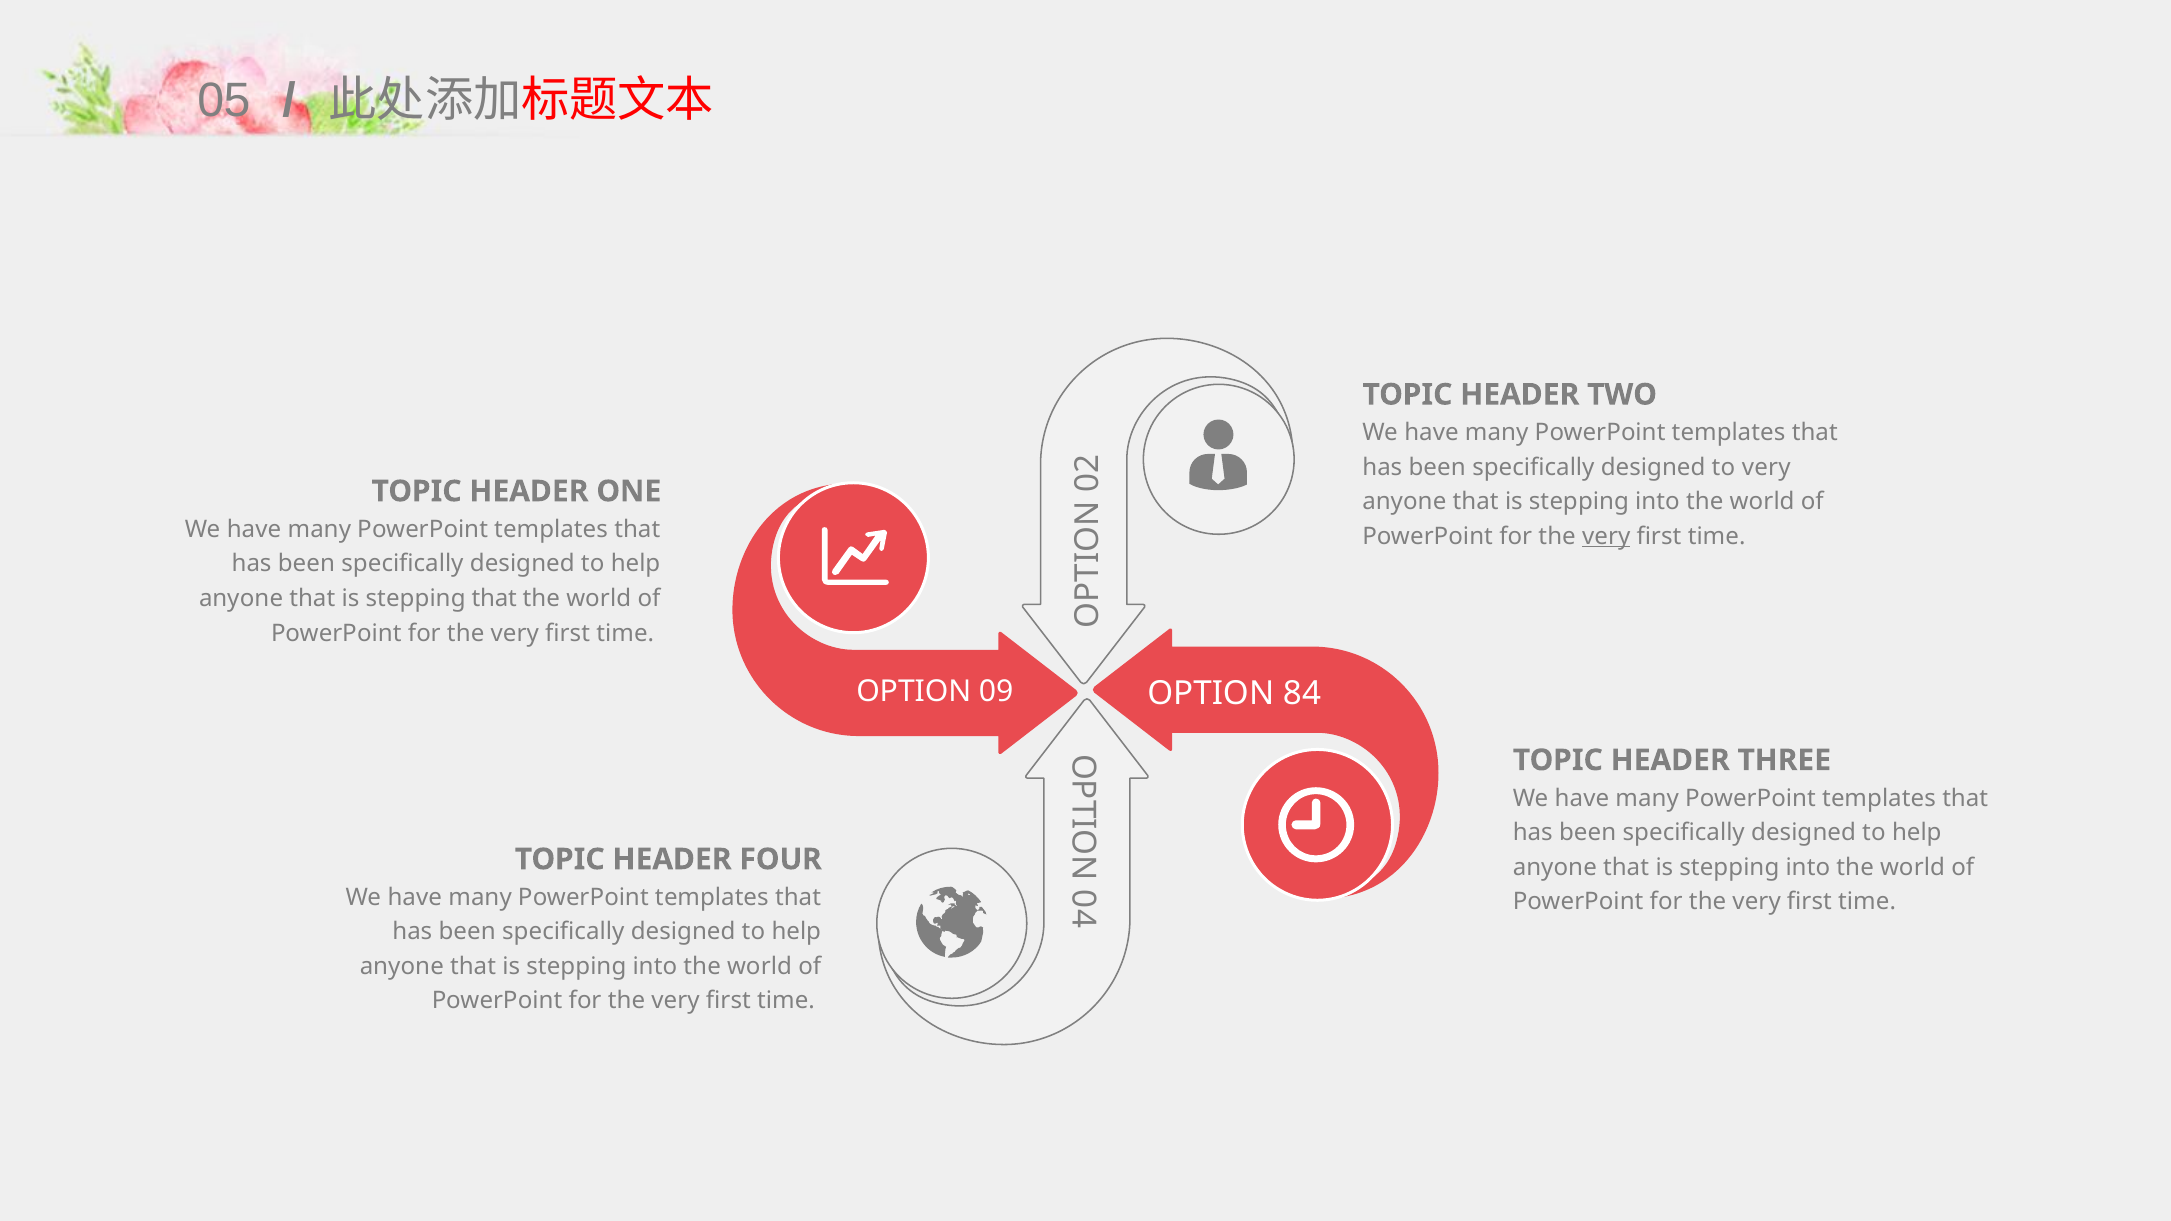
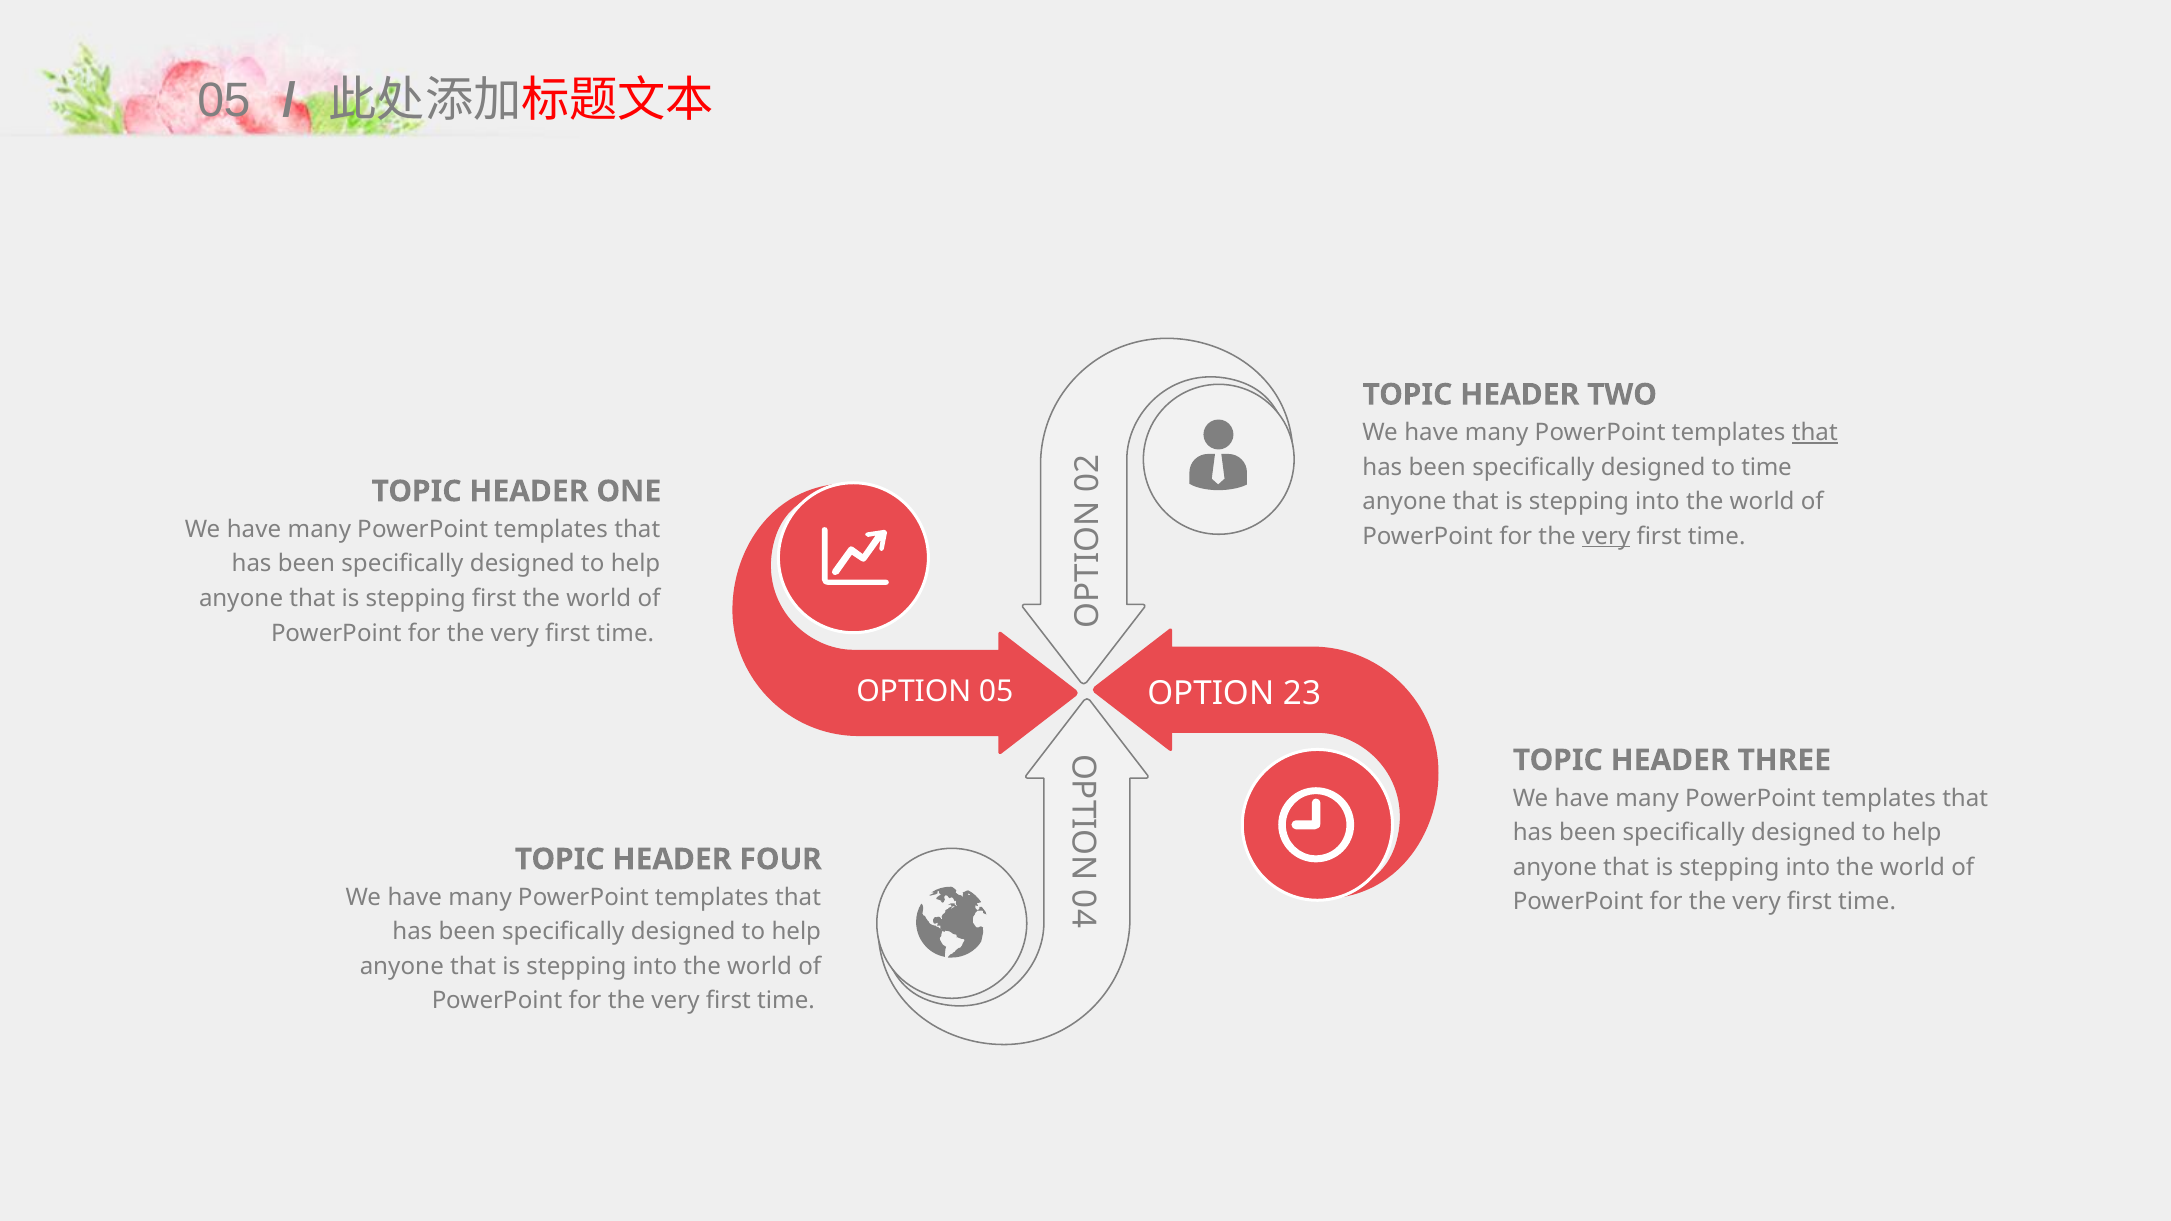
that underline: none -> present (1815, 433)
to very: very -> time (1766, 467)
stepping that: that -> first (494, 599)
OPTION 09: 09 -> 05 (996, 691)
84: 84 -> 23 (1302, 693)
